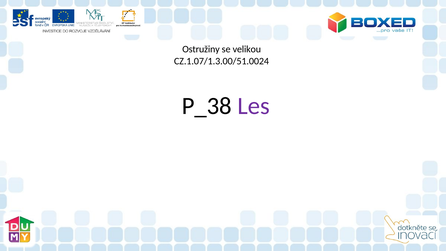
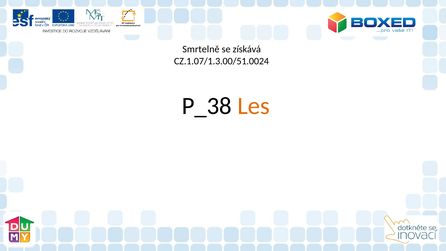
Ostružiny: Ostružiny -> Smrtelně (201, 49)
velikou: velikou -> získává (247, 49)
Les colour: purple -> orange (254, 106)
